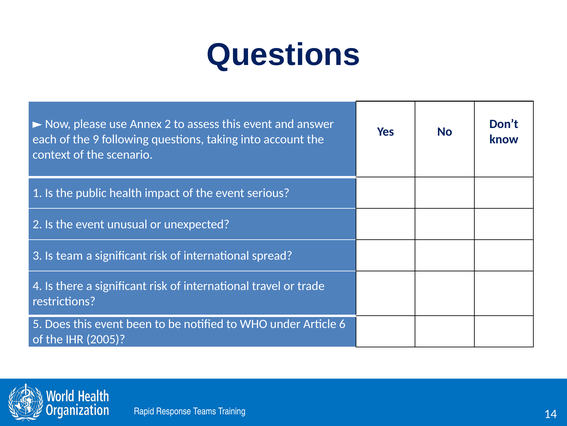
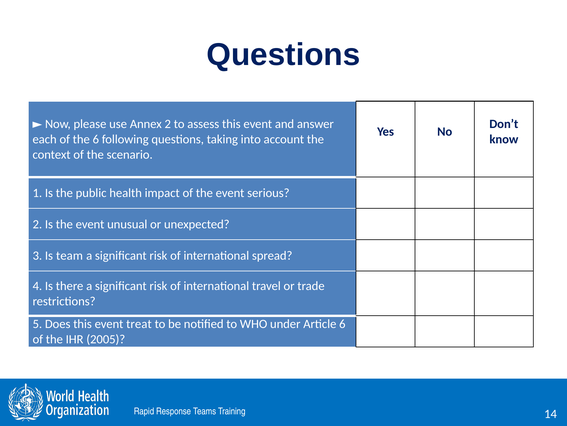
the 9: 9 -> 6 (96, 139)
been: been -> treat (139, 323)
